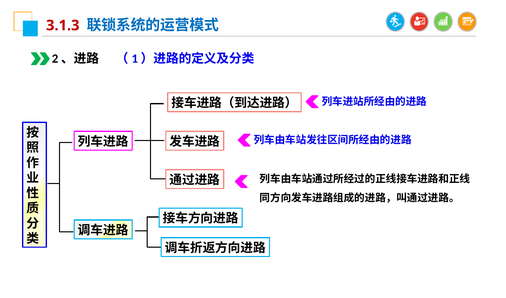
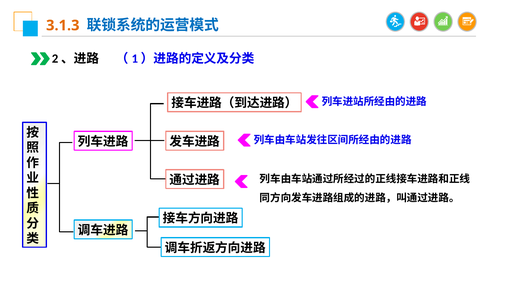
3.1.3 colour: red -> orange (63, 25)
